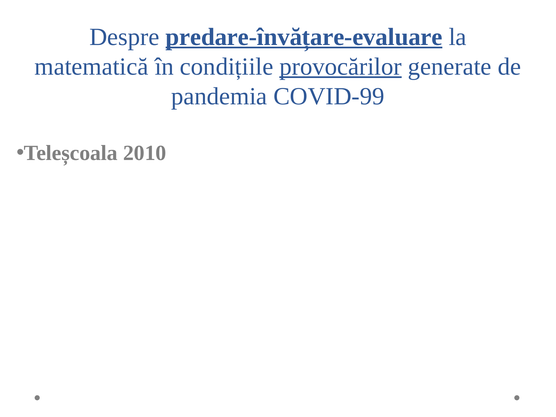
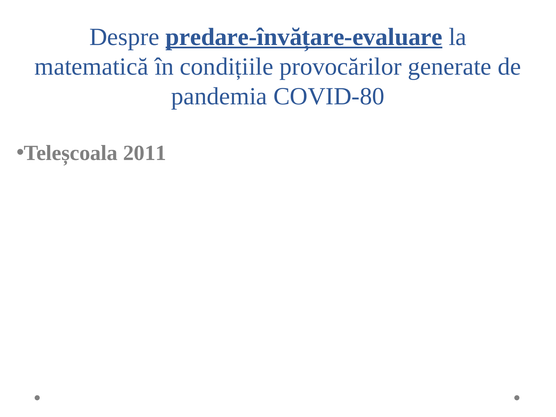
provocărilor underline: present -> none (341, 67)
COVID-99: COVID-99 -> COVID-80 (329, 96)
2010: 2010 -> 2011 (145, 153)
